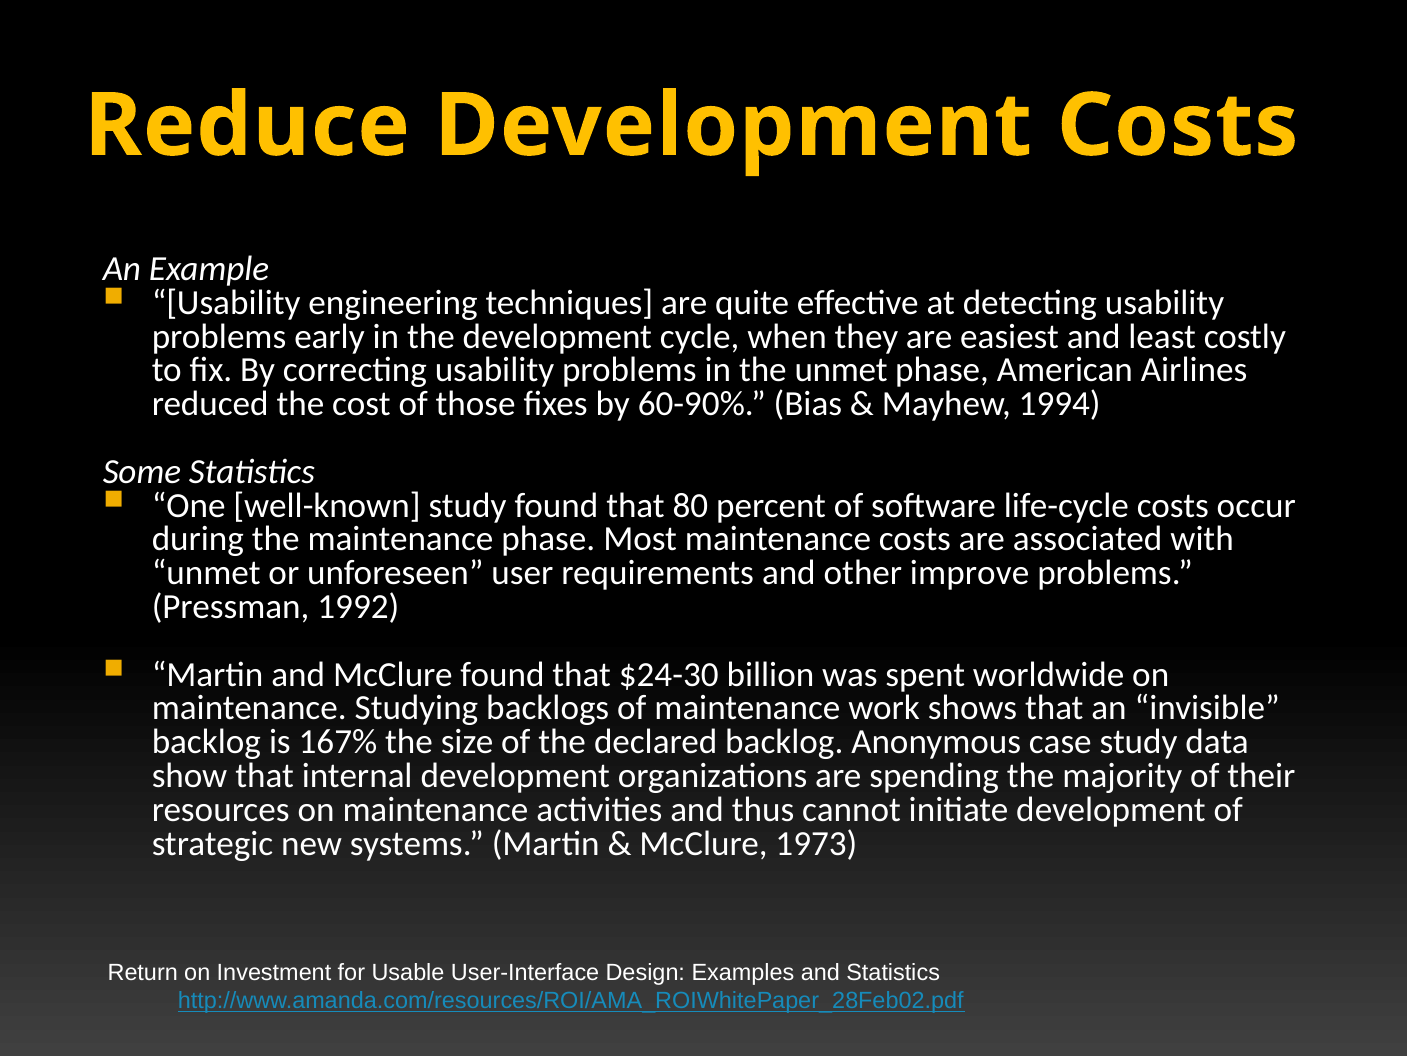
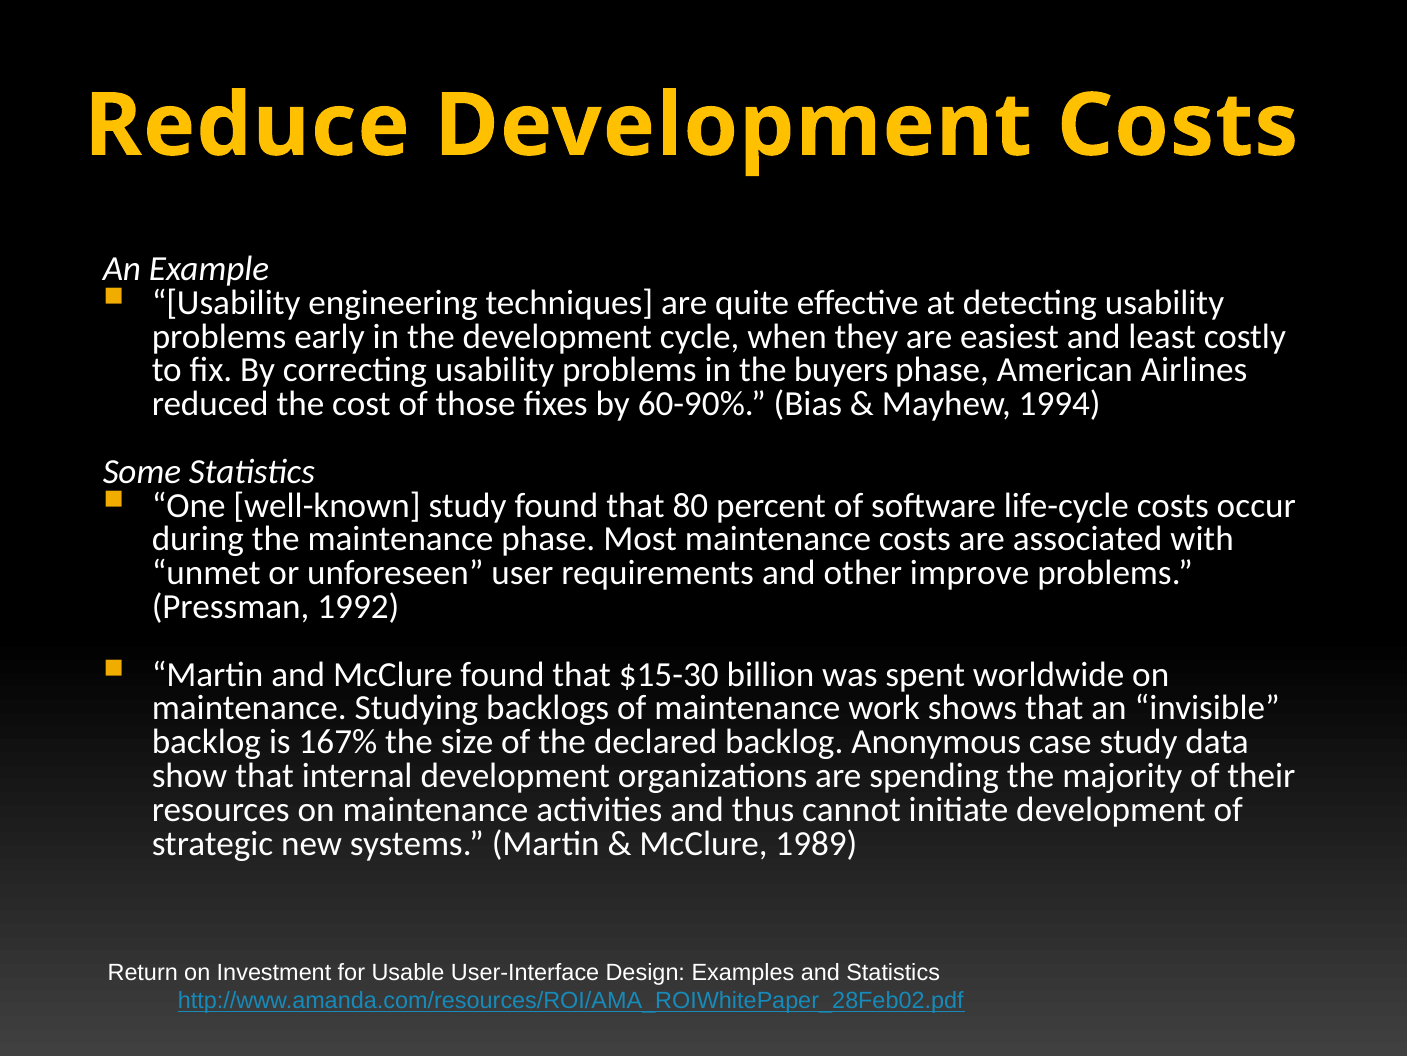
the unmet: unmet -> buyers (841, 370)
$24-30: $24-30 -> $15-30 (669, 674)
1973: 1973 -> 1989 (816, 843)
